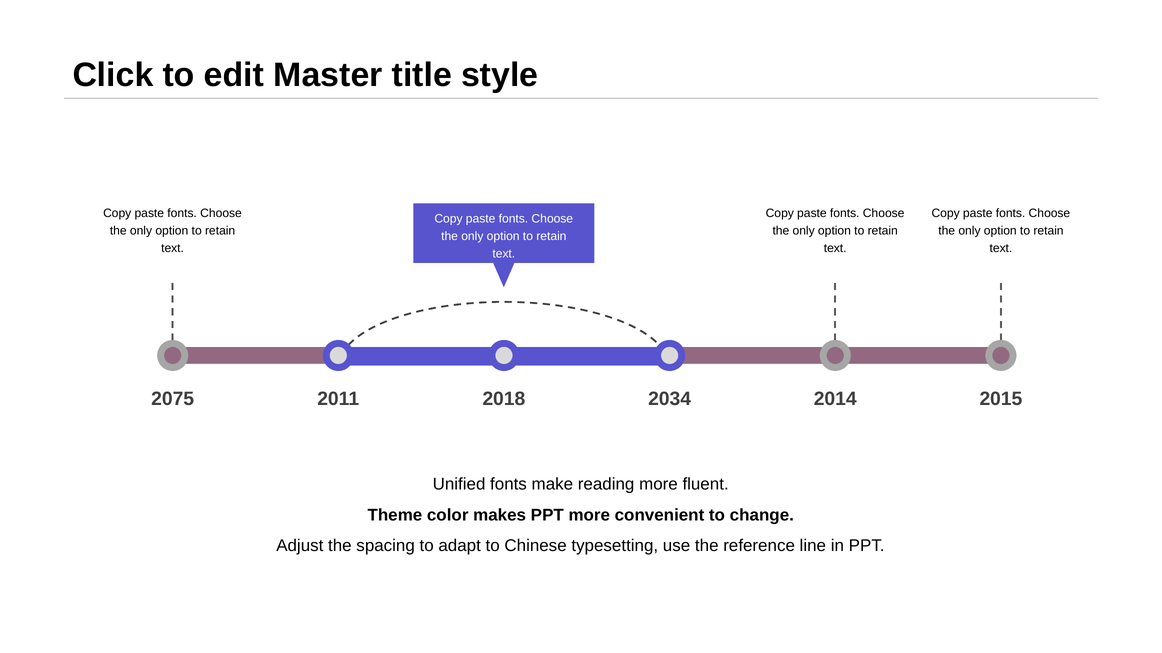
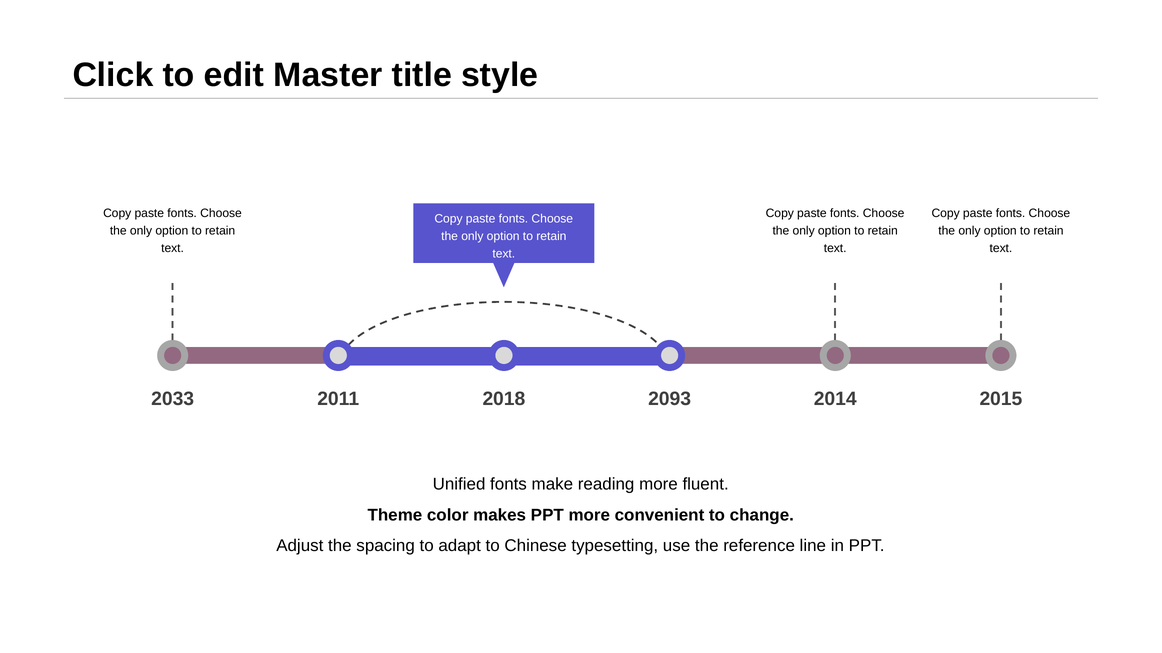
2075: 2075 -> 2033 (173, 399)
2034: 2034 -> 2093 (670, 399)
